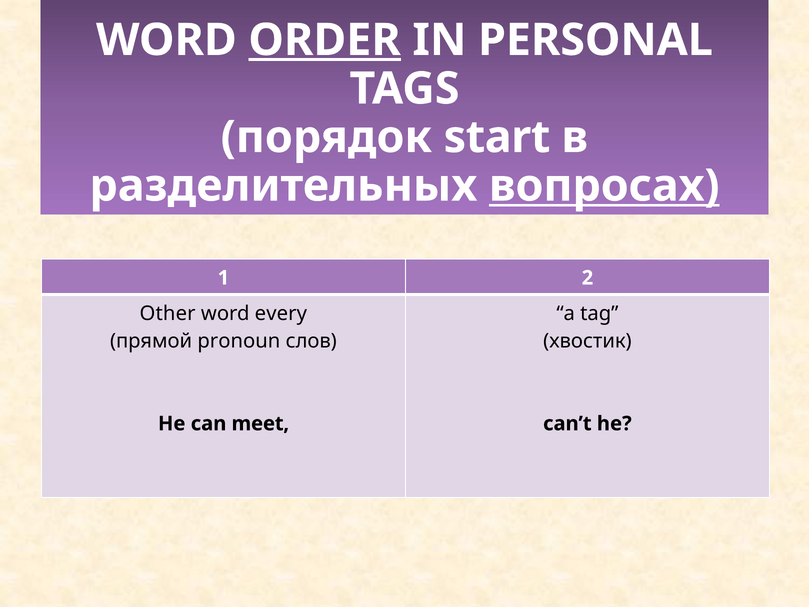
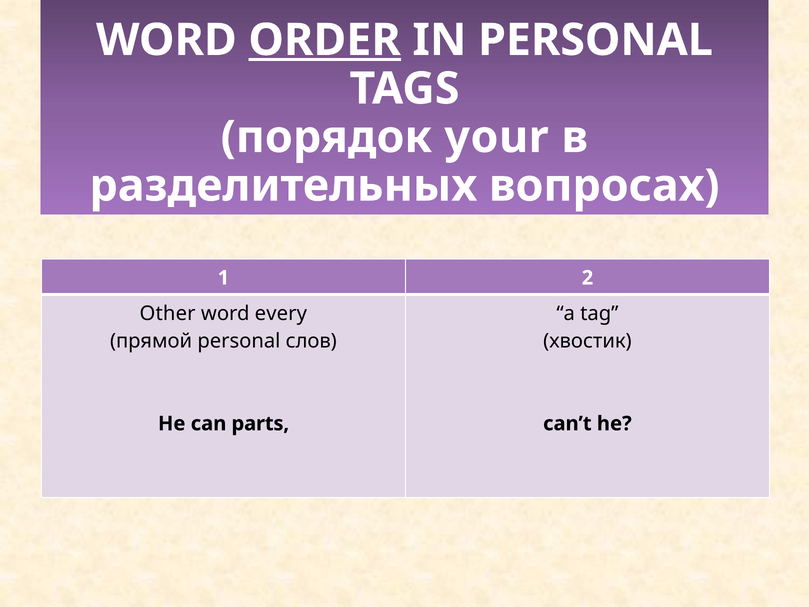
start: start -> your (497, 137)
вопросах underline: present -> none (604, 186)
прямой pronoun: pronoun -> personal (239, 341)
meet: meet -> parts (260, 423)
